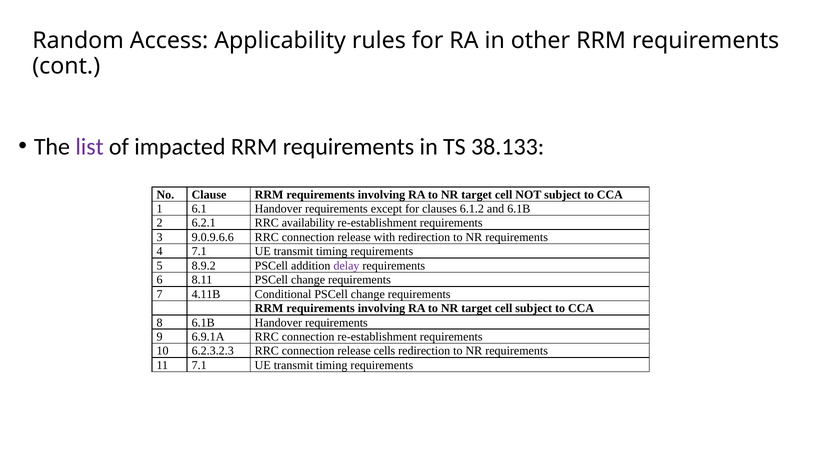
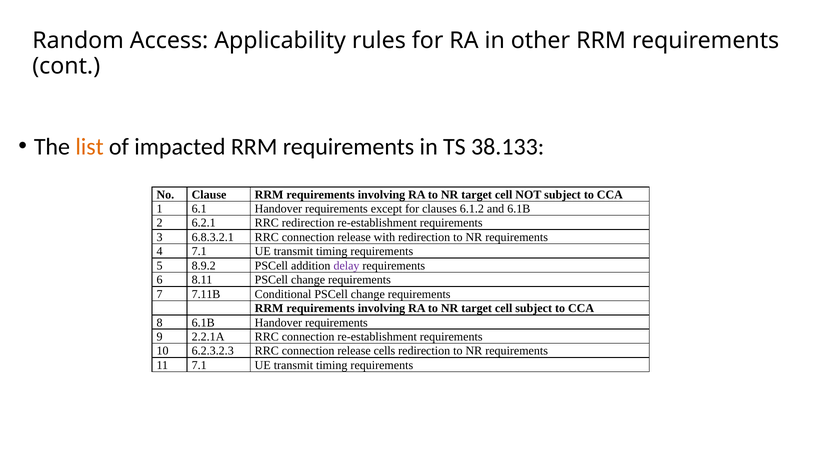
list colour: purple -> orange (90, 147)
RRC availability: availability -> redirection (308, 223)
9.0.9.6.6: 9.0.9.6.6 -> 6.8.3.2.1 (213, 237)
4.11B: 4.11B -> 7.11B (206, 294)
6.9.1A: 6.9.1A -> 2.2.1A (208, 337)
